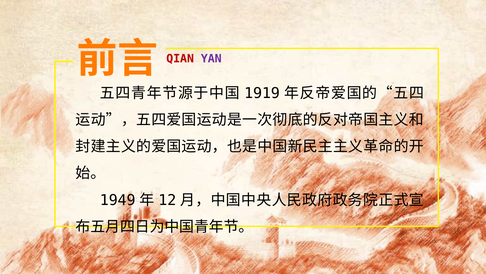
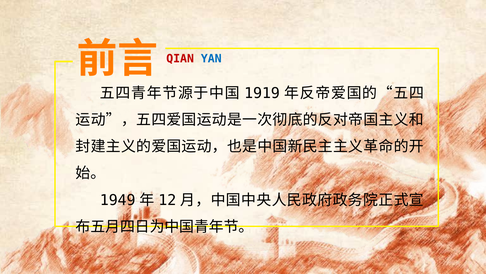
YAN colour: purple -> blue (211, 59)
